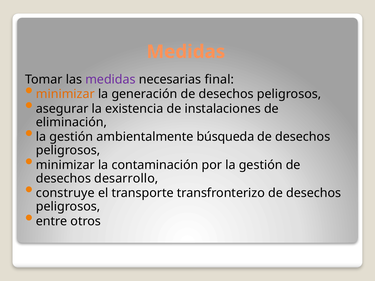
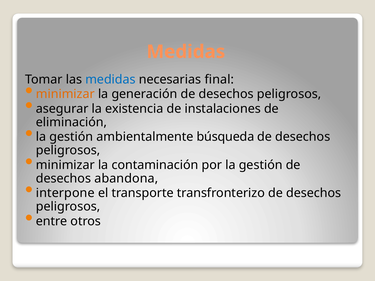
medidas colour: purple -> blue (110, 80)
desarrollo: desarrollo -> abandona (126, 179)
construye: construye -> interpone (65, 193)
